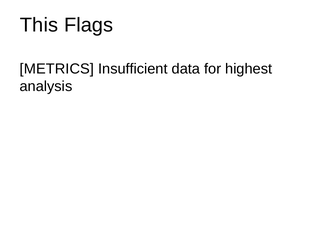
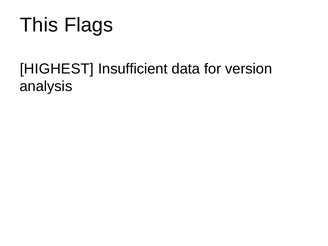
METRICS: METRICS -> HIGHEST (57, 69)
highest: highest -> version (249, 69)
